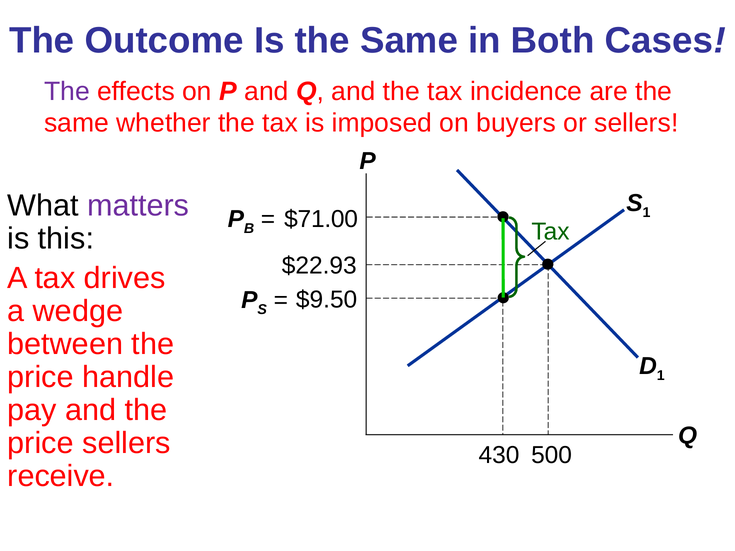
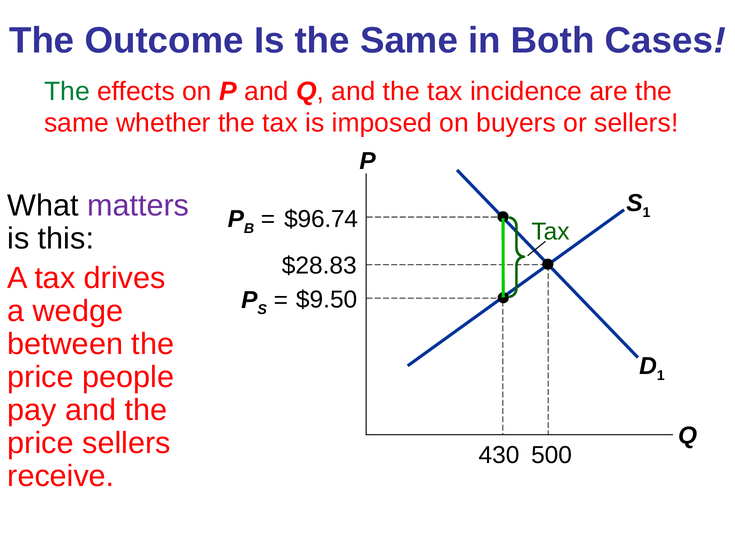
The colour: purple -> green (67, 91)
$71.00: $71.00 -> $96.74 (321, 219)
$22.93: $22.93 -> $28.83 (319, 266)
handle: handle -> people (128, 377)
